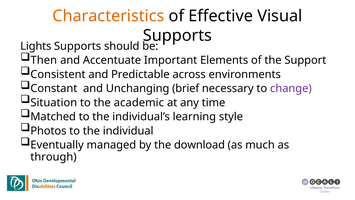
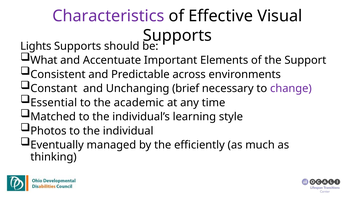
Characteristics colour: orange -> purple (108, 16)
Then: Then -> What (44, 60)
Situation: Situation -> Essential (54, 102)
download: download -> efficiently (199, 145)
through: through -> thinking (54, 157)
